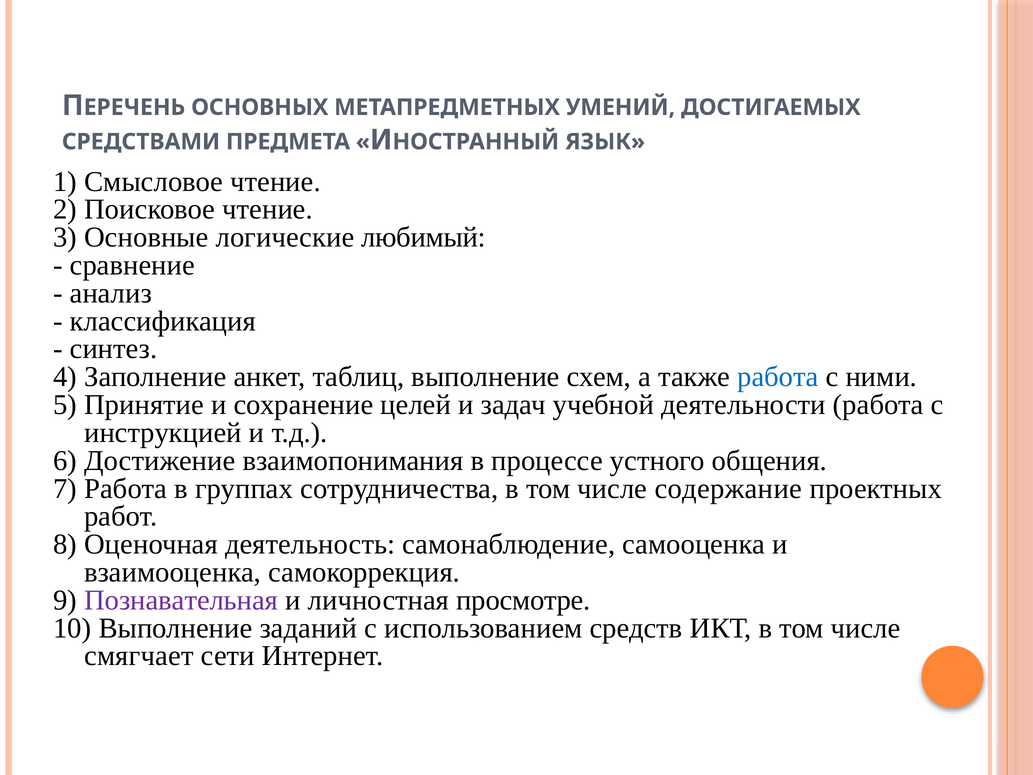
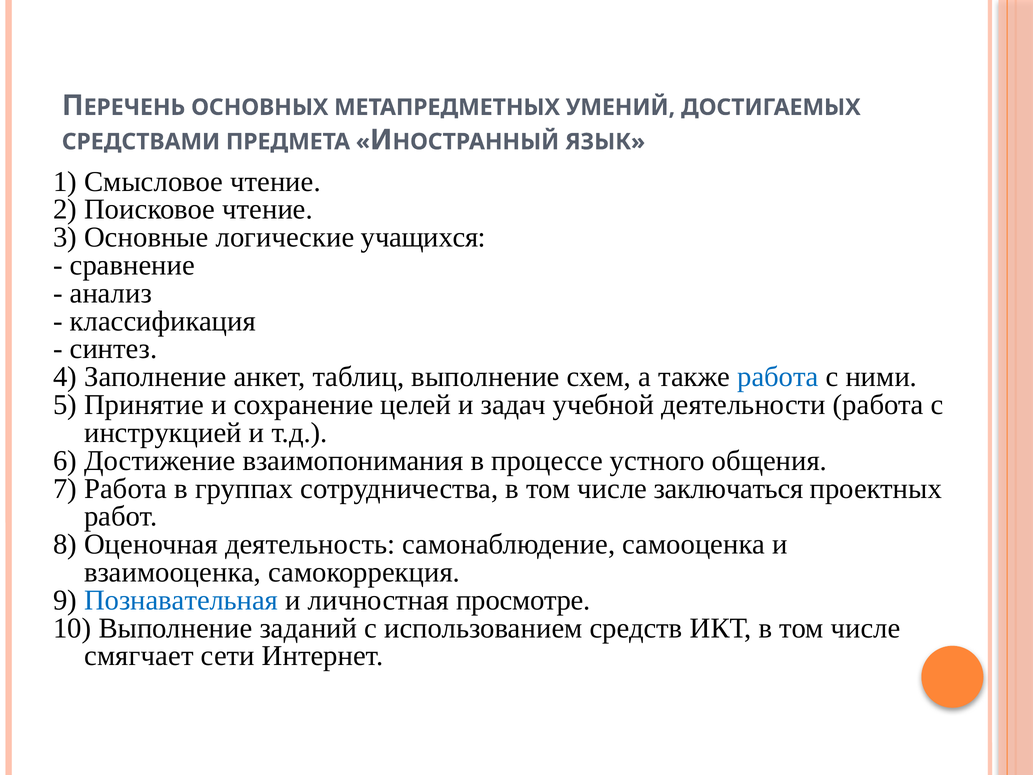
любимый: любимый -> учащихся (423, 237)
содержание: содержание -> заключаться (729, 488)
Познавательная colour: purple -> blue (181, 600)
